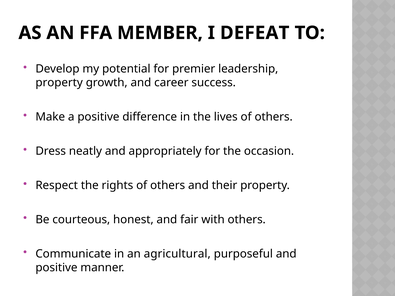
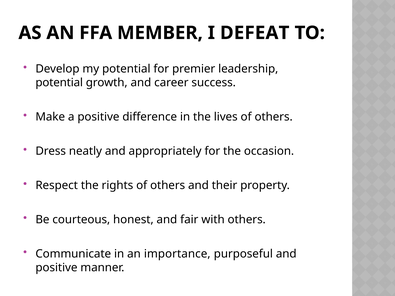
property: property -> potential (59, 83)
agricultural: agricultural -> importance (177, 254)
